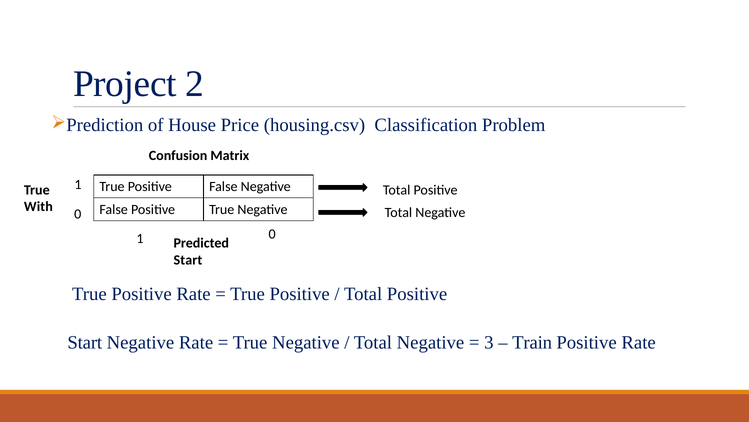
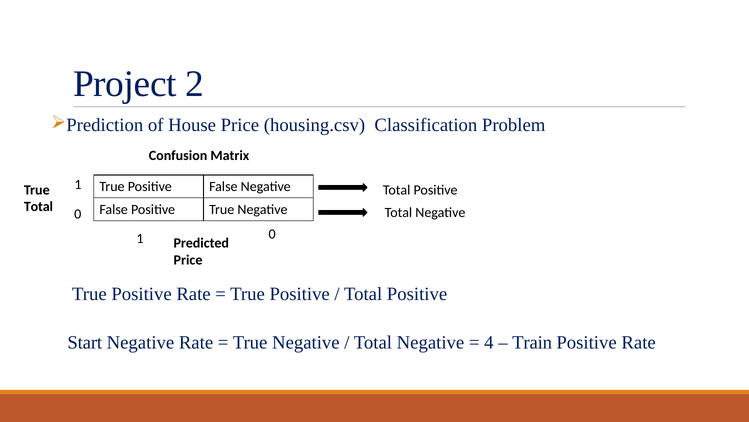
With: With -> Total (38, 207)
Start: Start -> Price (188, 260)
3: 3 -> 4 (489, 342)
